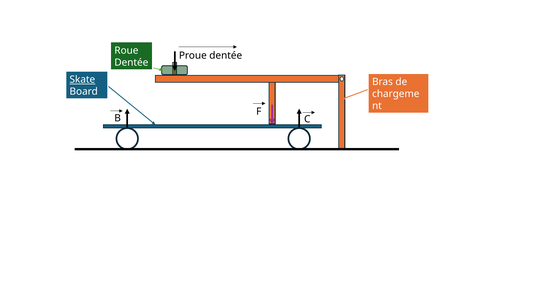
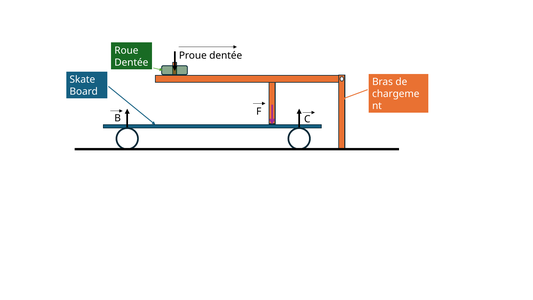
Skate underline: present -> none (82, 80)
